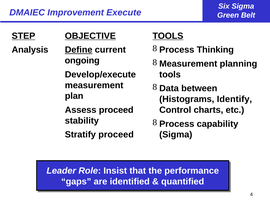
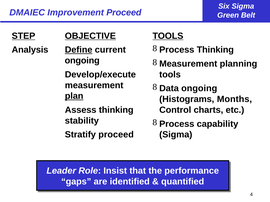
Improvement Execute: Execute -> Proceed (124, 12)
between: between -> ongoing (199, 89)
plan underline: none -> present (74, 96)
Identify: Identify -> Months (234, 99)
Assess proceed: proceed -> thinking (116, 110)
